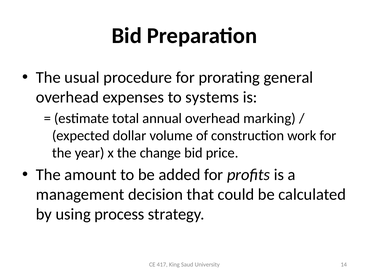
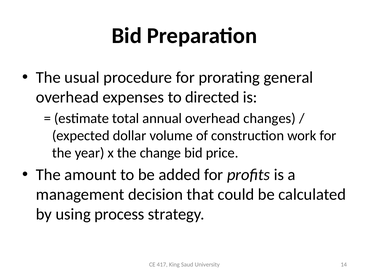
systems: systems -> directed (212, 97)
marking: marking -> changes (270, 118)
